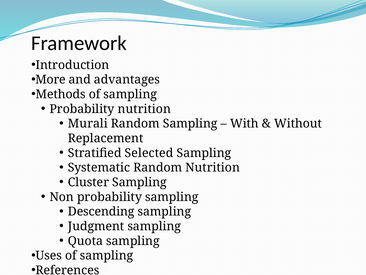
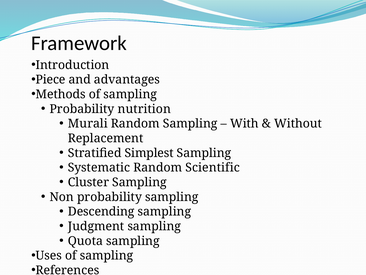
More: More -> Piece (51, 80)
Selected: Selected -> Simplest (149, 153)
Random Nutrition: Nutrition -> Scientific (213, 167)
